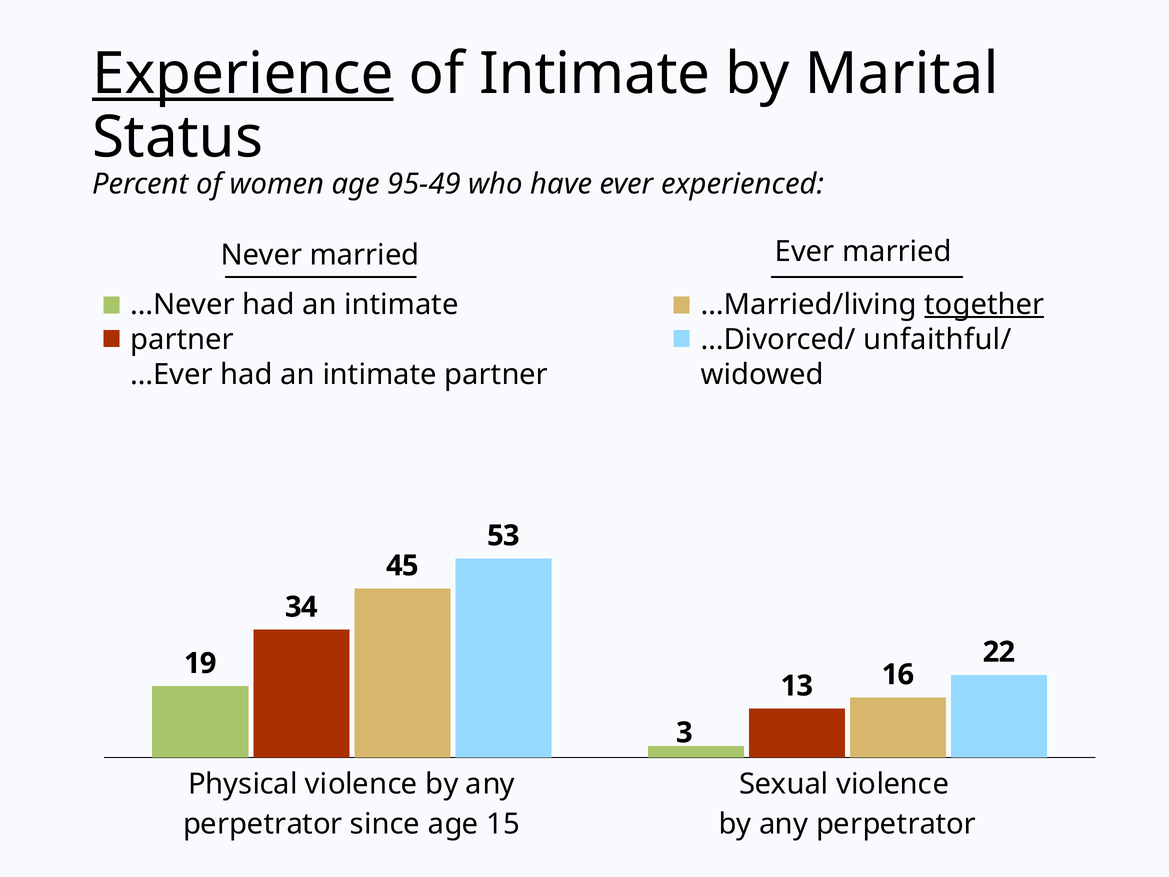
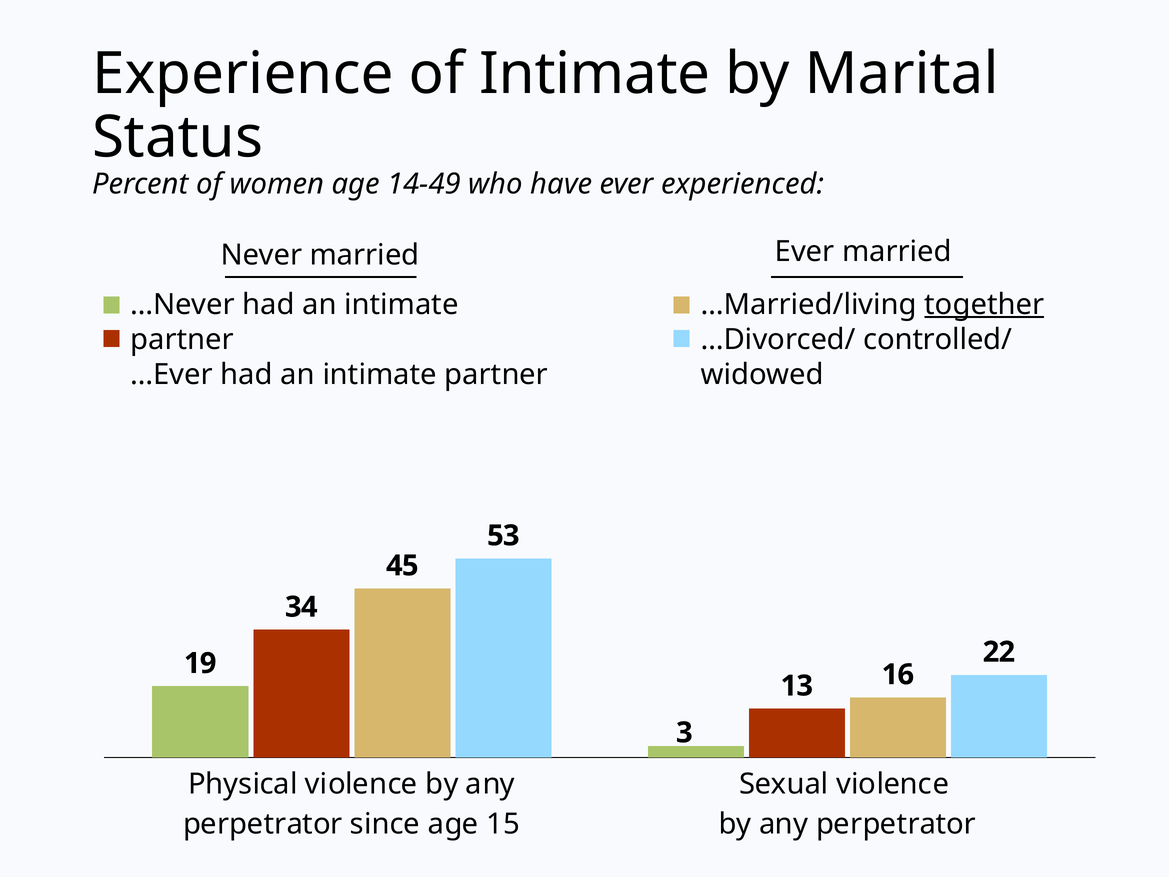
Experience underline: present -> none (243, 74)
95-49: 95-49 -> 14-49 (424, 184)
unfaithful/: unfaithful/ -> controlled/ (938, 339)
